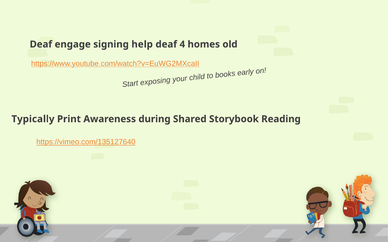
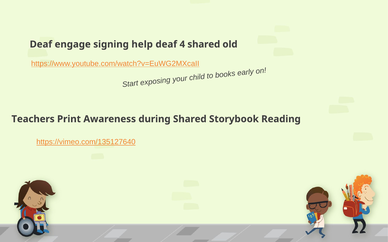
4 homes: homes -> shared (204, 44)
Typically: Typically -> Teachers (33, 119)
